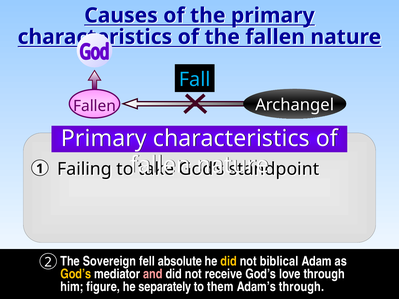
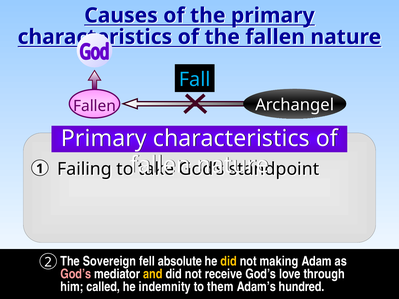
biblical: biblical -> making (279, 261)
God’s colour: yellow -> pink (76, 274)
and colour: pink -> yellow (153, 274)
figure: figure -> called (103, 287)
separately: separately -> indemnity (165, 287)
Adam’s through: through -> hundred (302, 287)
